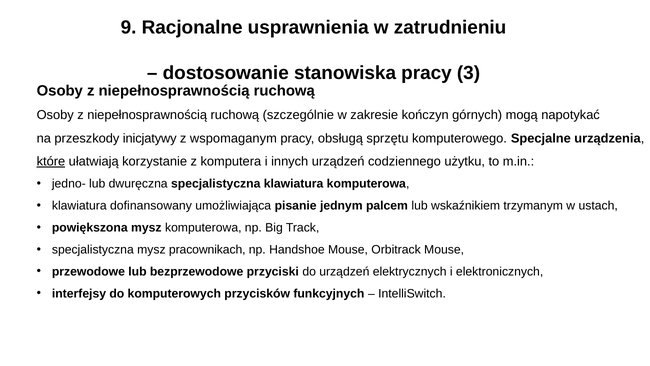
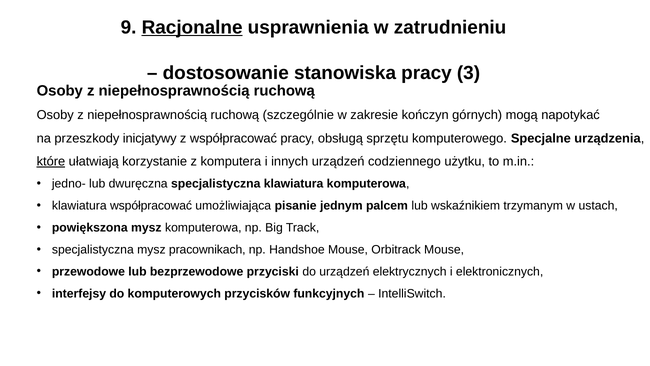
Racjonalne underline: none -> present (192, 27)
z wspomaganym: wspomaganym -> współpracować (233, 138)
klawiatura dofinansowany: dofinansowany -> współpracować (151, 206)
